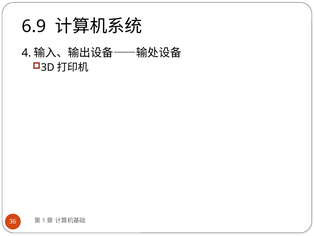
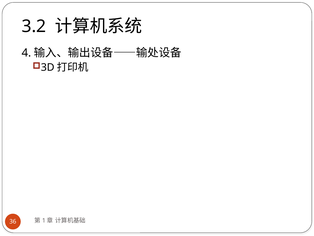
6.9: 6.9 -> 3.2 (34, 26)
